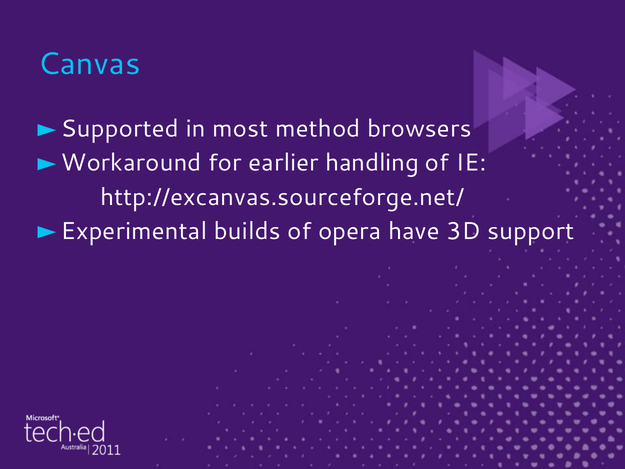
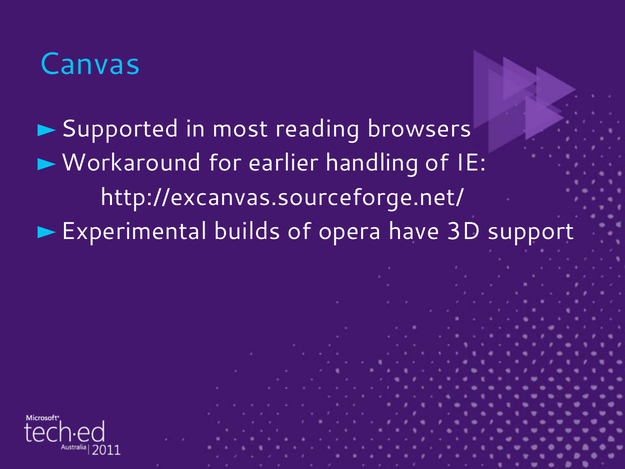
method: method -> reading (318, 129)
